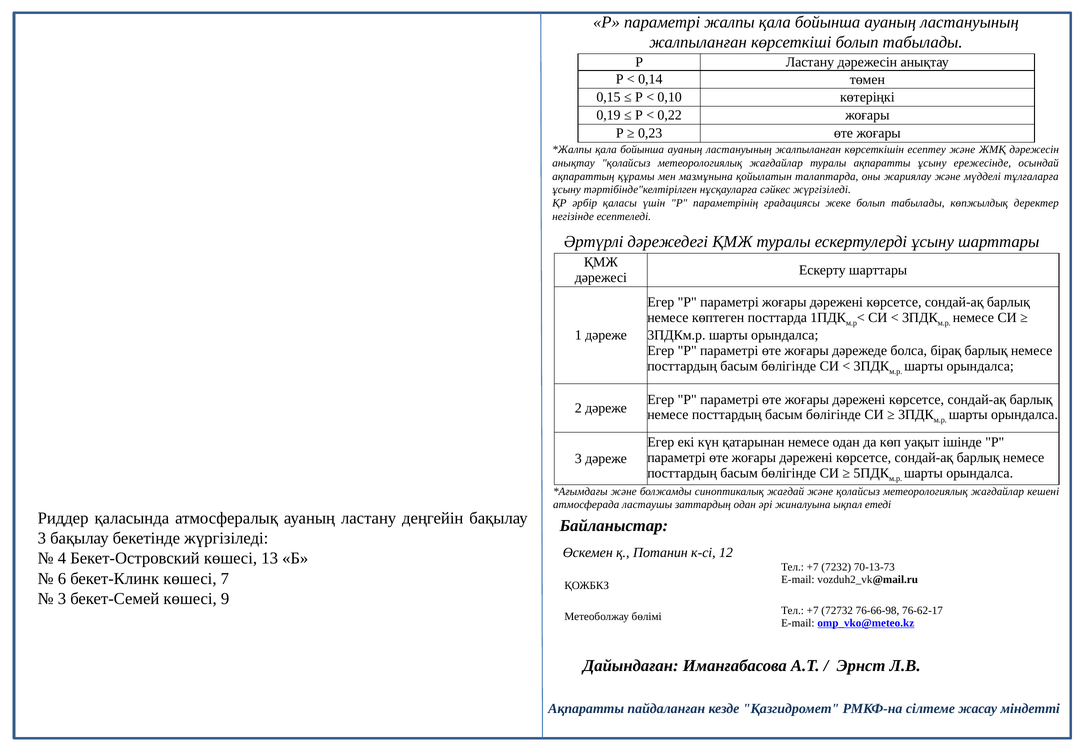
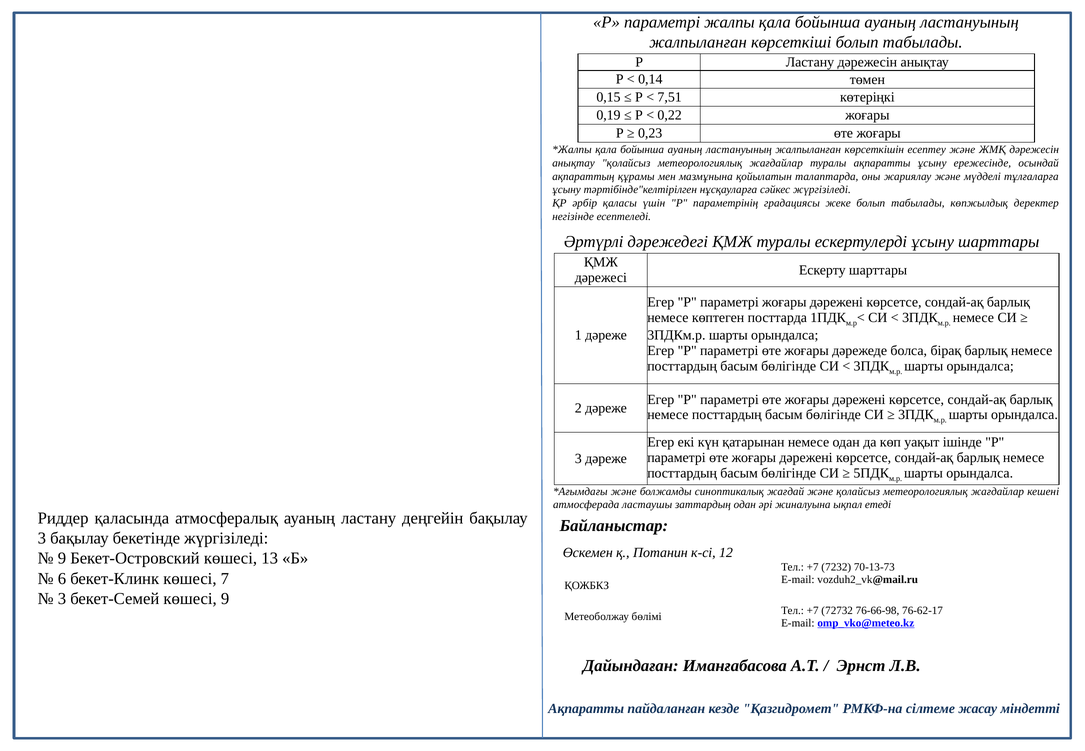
0,10: 0,10 -> 7,51 (670, 97)
4: 4 -> 9 (62, 559)
